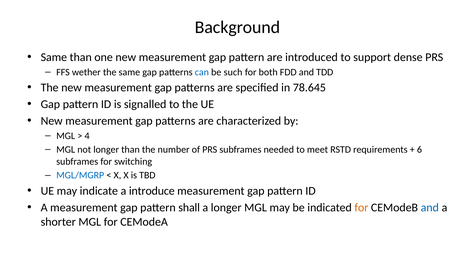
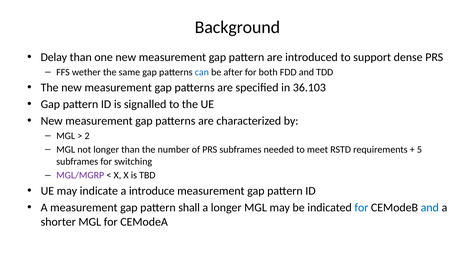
Same: Same -> Delay (54, 57)
such: such -> after (233, 72)
78.645: 78.645 -> 36.103 (309, 88)
4: 4 -> 2 (87, 136)
6: 6 -> 5 (419, 150)
MGL/MGRP colour: blue -> purple (80, 175)
for colour: orange -> blue (361, 208)
